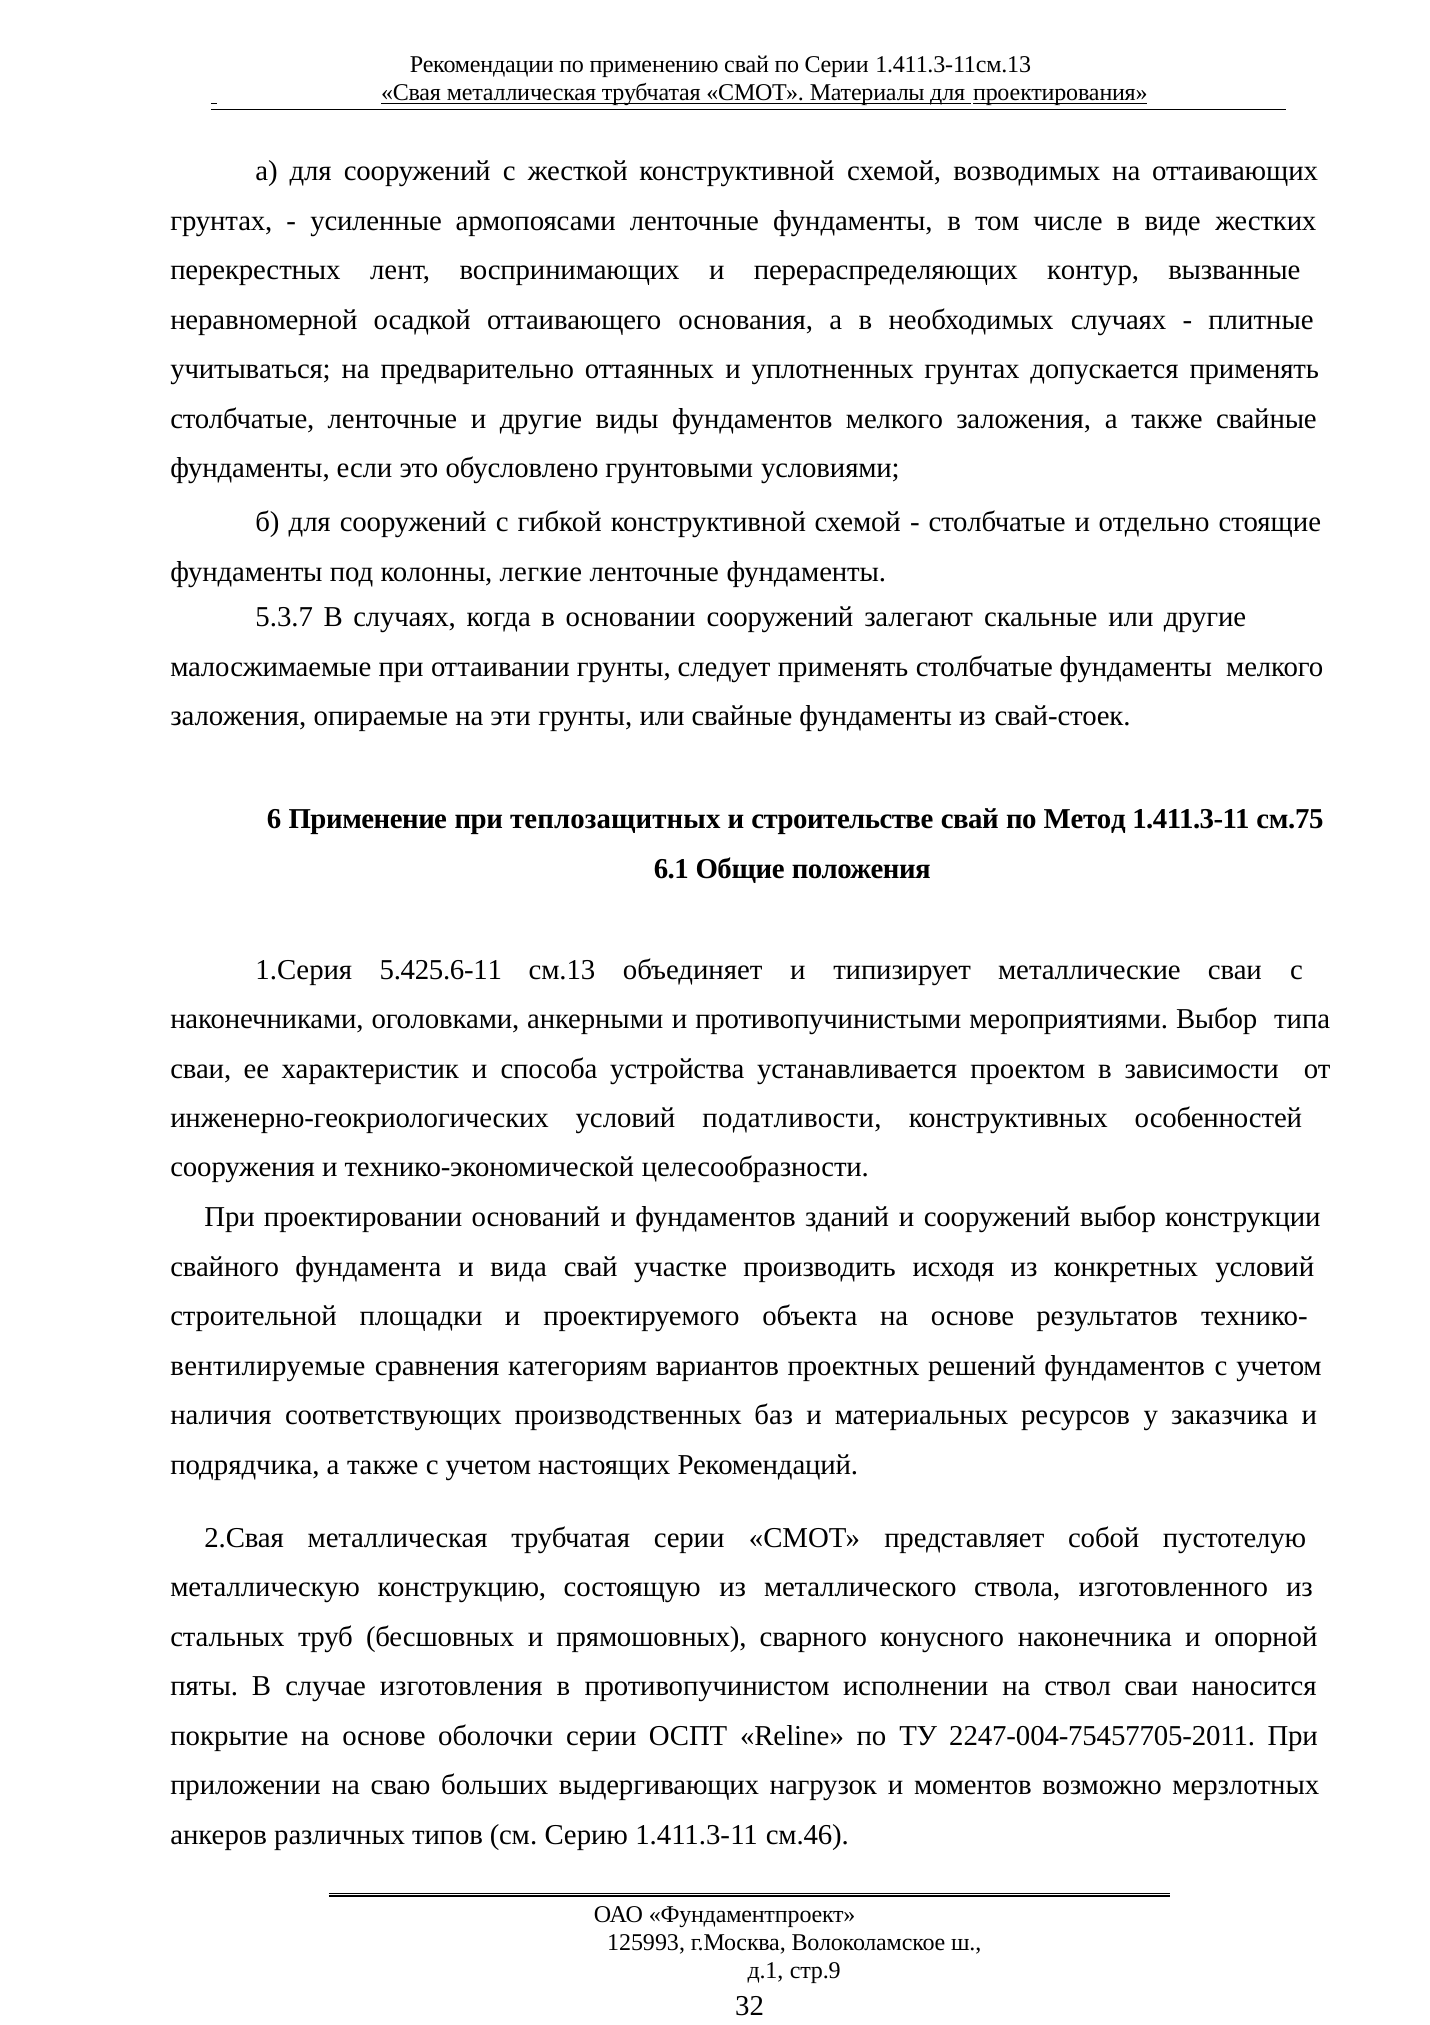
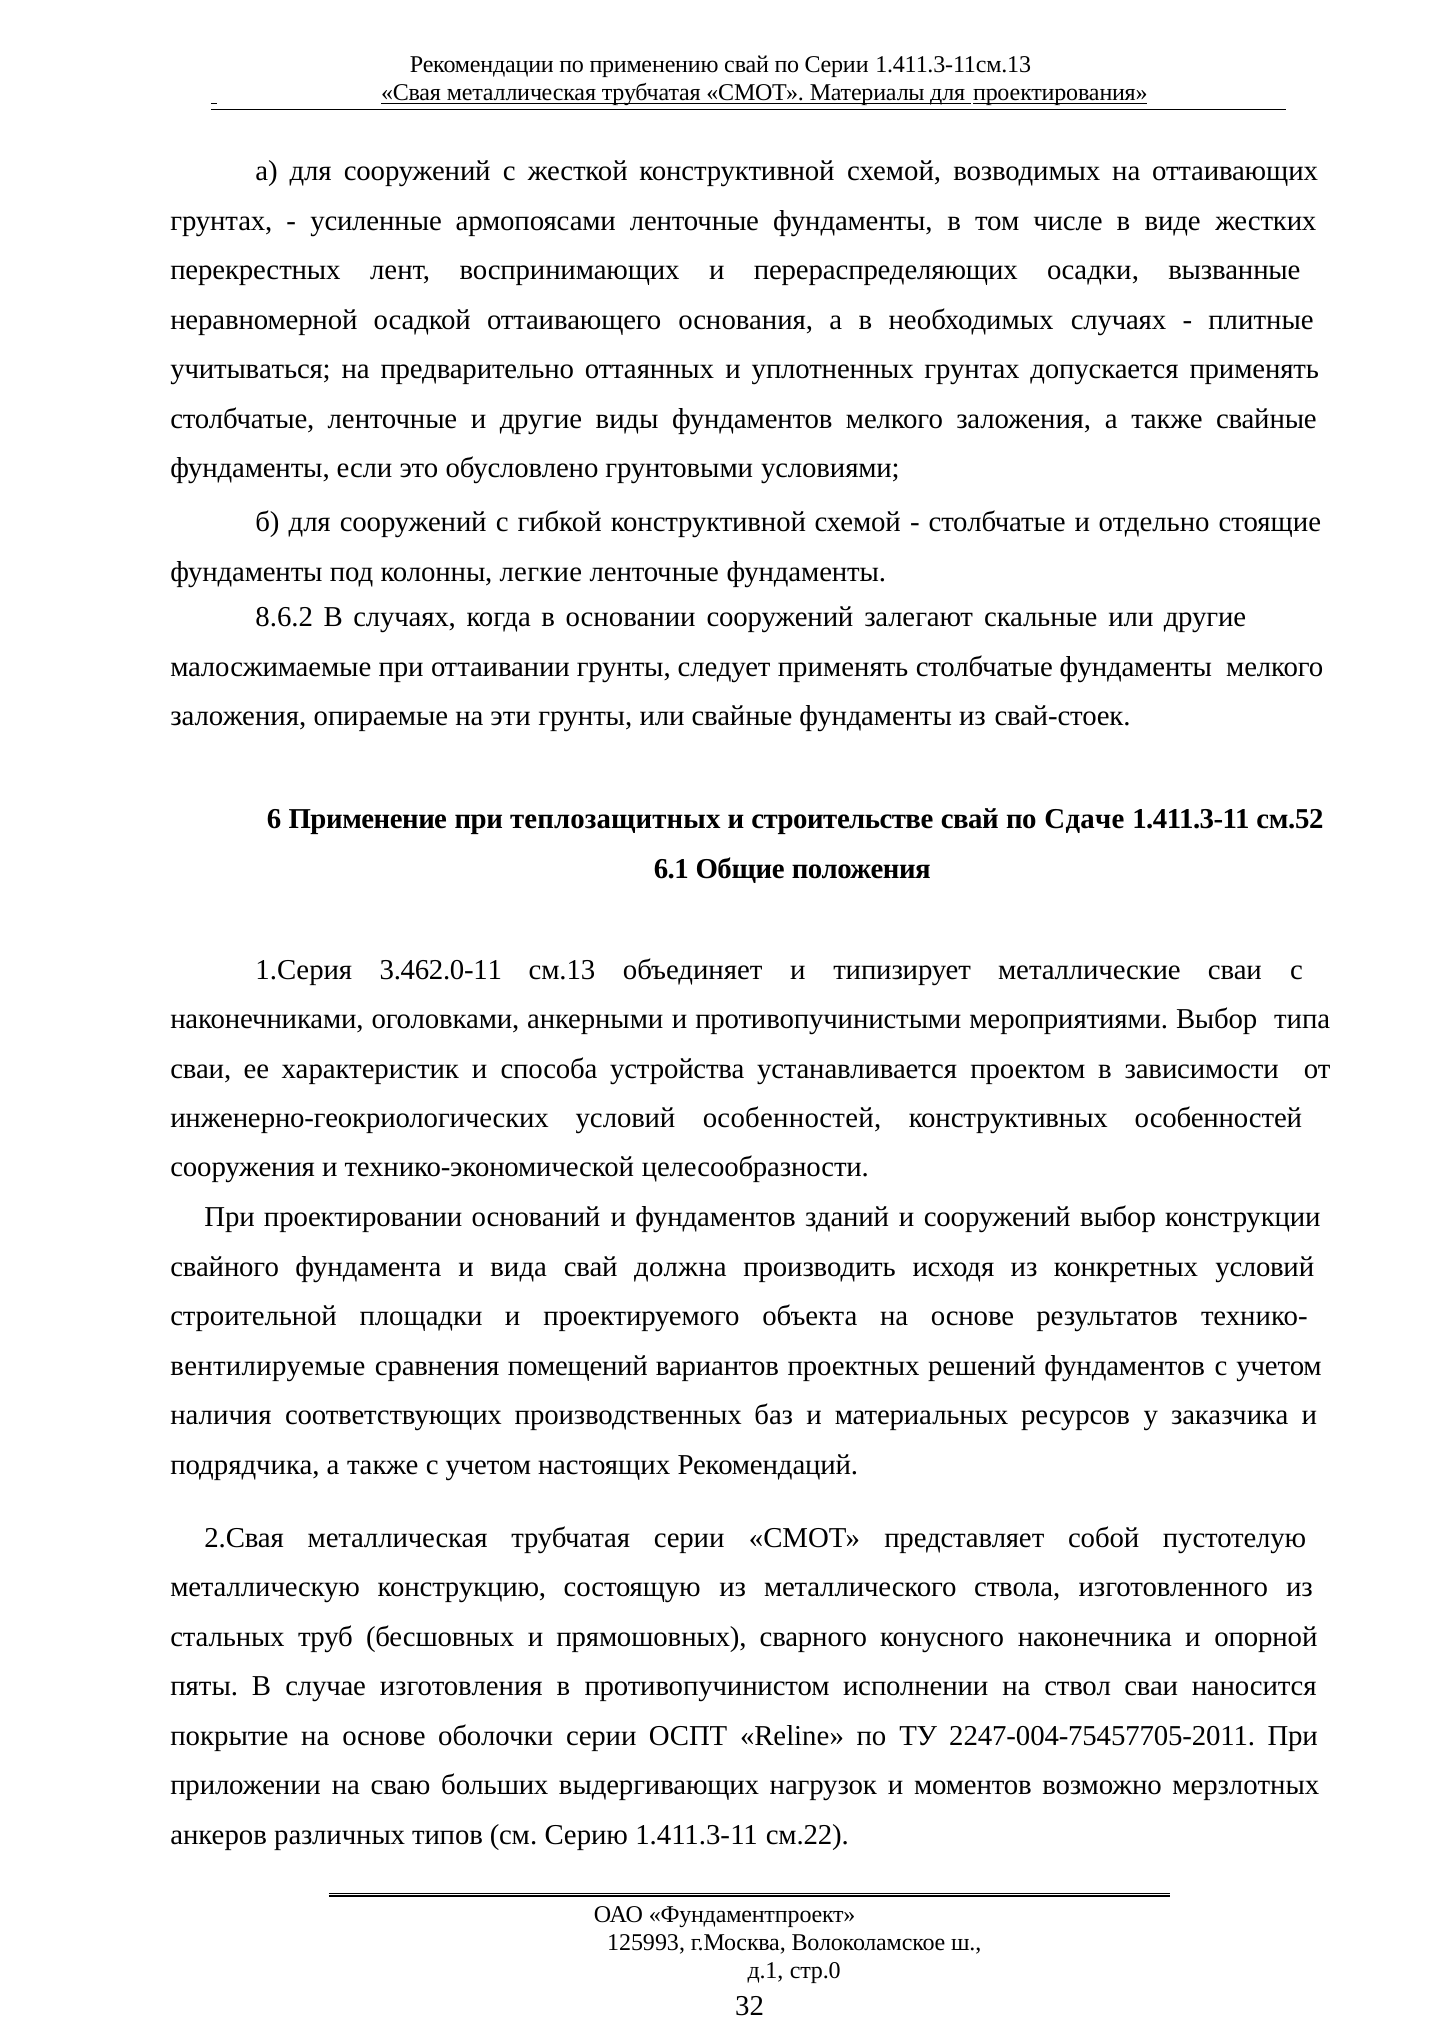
контур: контур -> осадки (1093, 270)
5.3.7: 5.3.7 -> 8.6.2 (284, 617)
Метод: Метод -> Сдаче (1084, 819)
см.75: см.75 -> см.52 (1290, 819)
5.425.6-11: 5.425.6-11 -> 3.462.0-11 (441, 970)
условий податливости: податливости -> особенностей (792, 1118)
участке: участке -> должна (680, 1267)
категориям: категориям -> помещений (578, 1366)
см.46: см.46 -> см.22 (807, 1835)
стр.9: стр.9 -> стр.0 (815, 1971)
